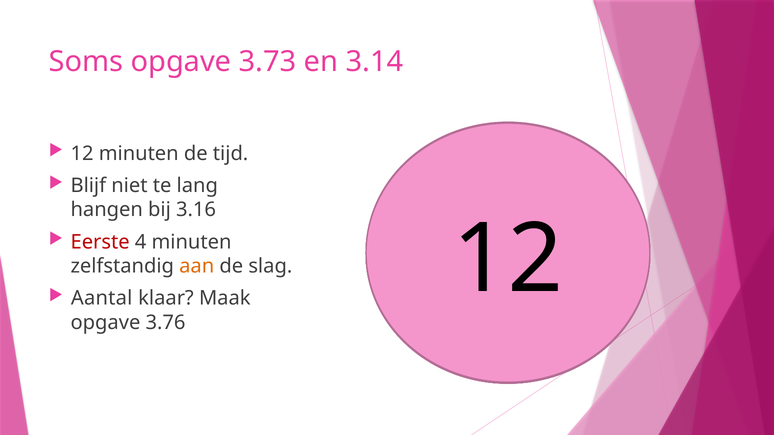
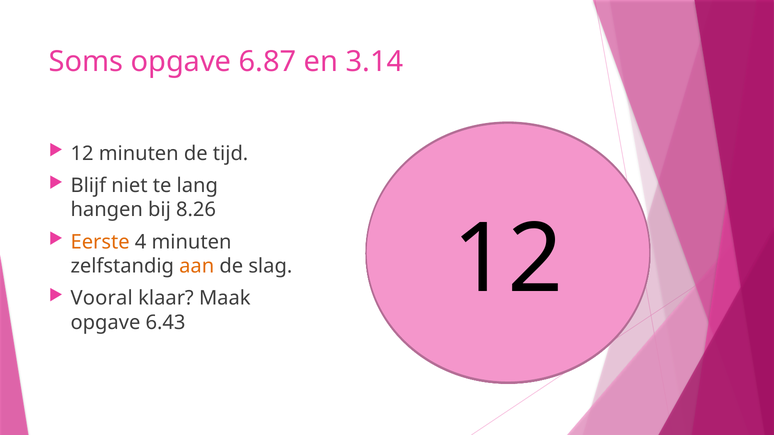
3.73: 3.73 -> 6.87 (268, 62)
3.16: 3.16 -> 8.26 (196, 210)
Eerste colour: red -> orange (100, 242)
Aantal: Aantal -> Vooral (102, 299)
3.76: 3.76 -> 6.43 (166, 323)
